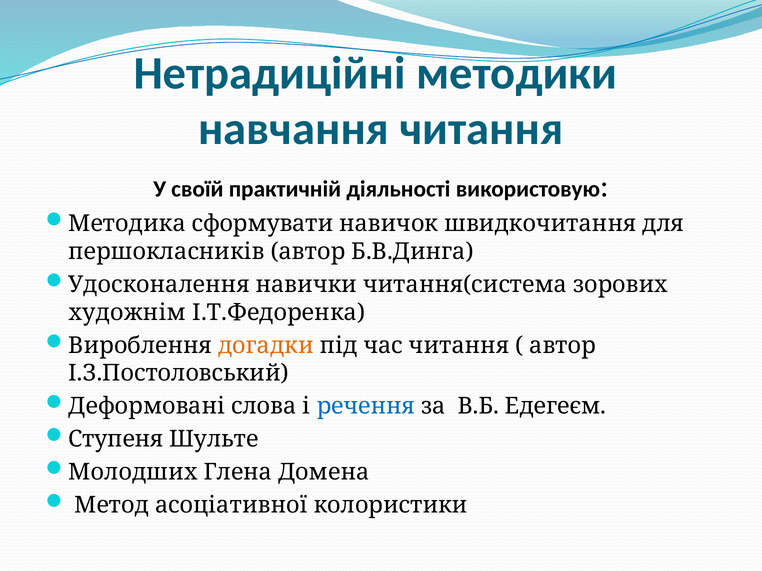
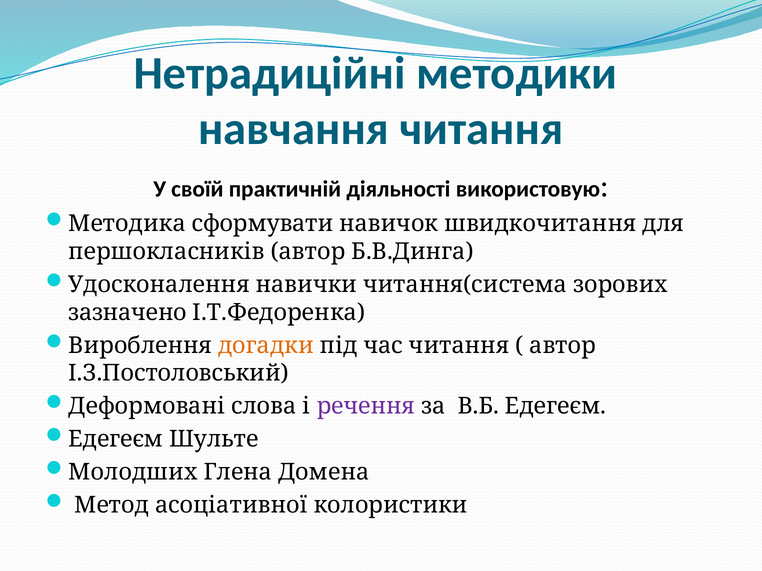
художнім: художнім -> зазначено (128, 313)
речення colour: blue -> purple (366, 407)
Ступеня: Ступеня -> Едегеєм (116, 440)
